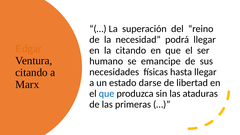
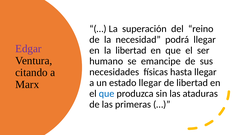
Edgar colour: orange -> purple (28, 49)
la citando: citando -> libertad (131, 50)
estado darse: darse -> llegar (150, 83)
